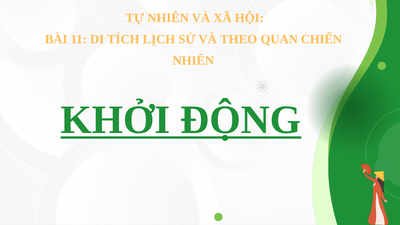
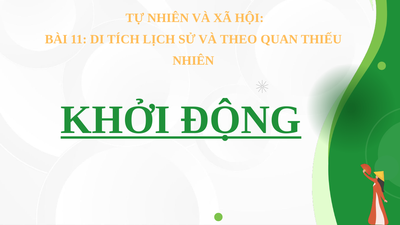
CHIẾN: CHIẾN -> THIẾU (321, 39)
